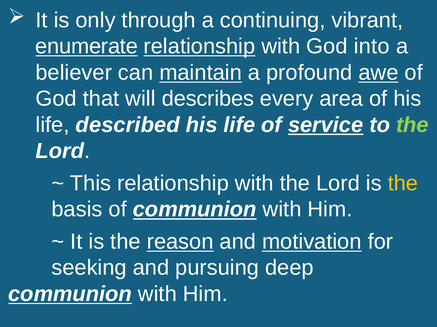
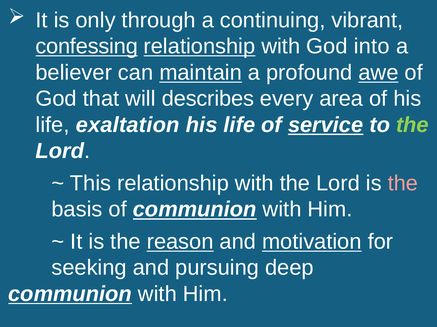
enumerate: enumerate -> confessing (87, 46)
described: described -> exaltation (128, 125)
the colour: yellow -> pink (403, 184)
